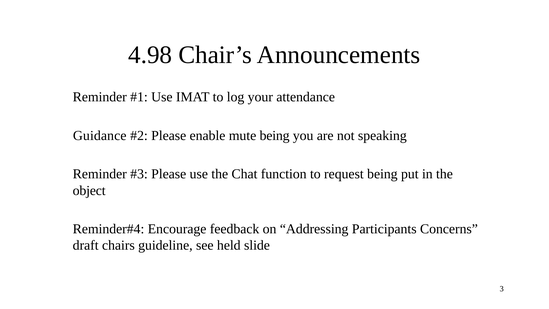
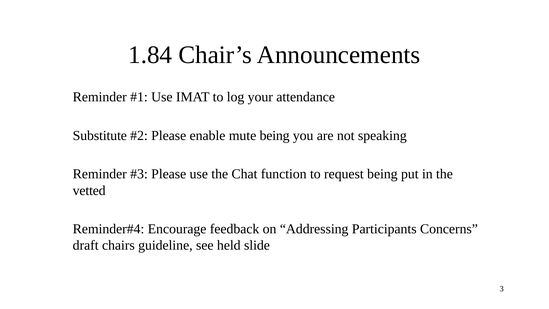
4.98: 4.98 -> 1.84 (150, 55)
Guidance: Guidance -> Substitute (100, 135)
object: object -> vetted (89, 190)
